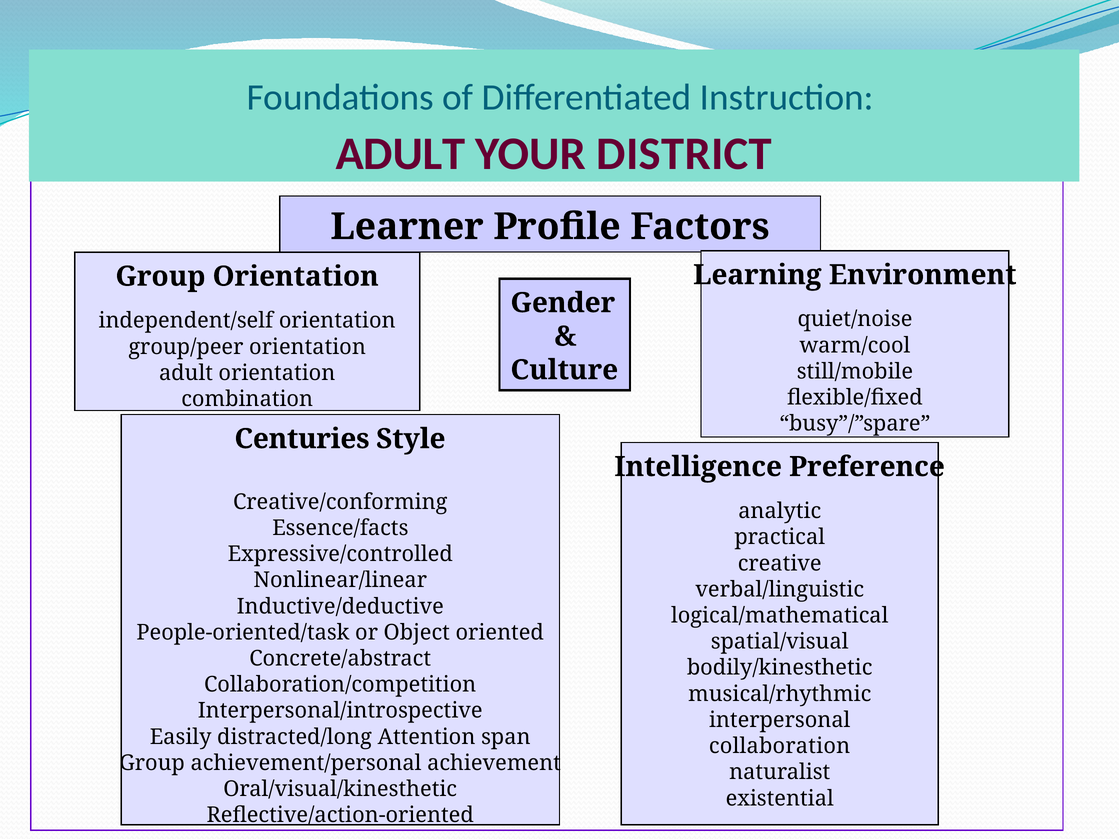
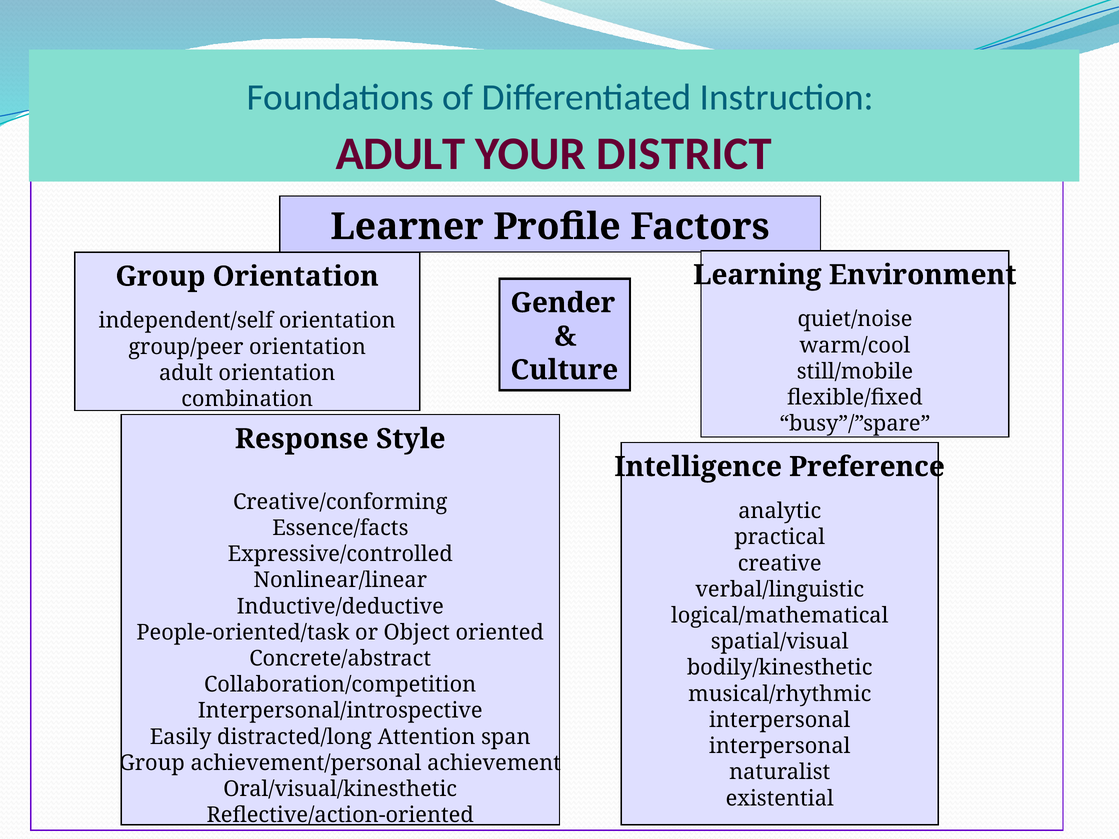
Centuries: Centuries -> Response (302, 439)
collaboration: collaboration -> interpersonal (780, 746)
